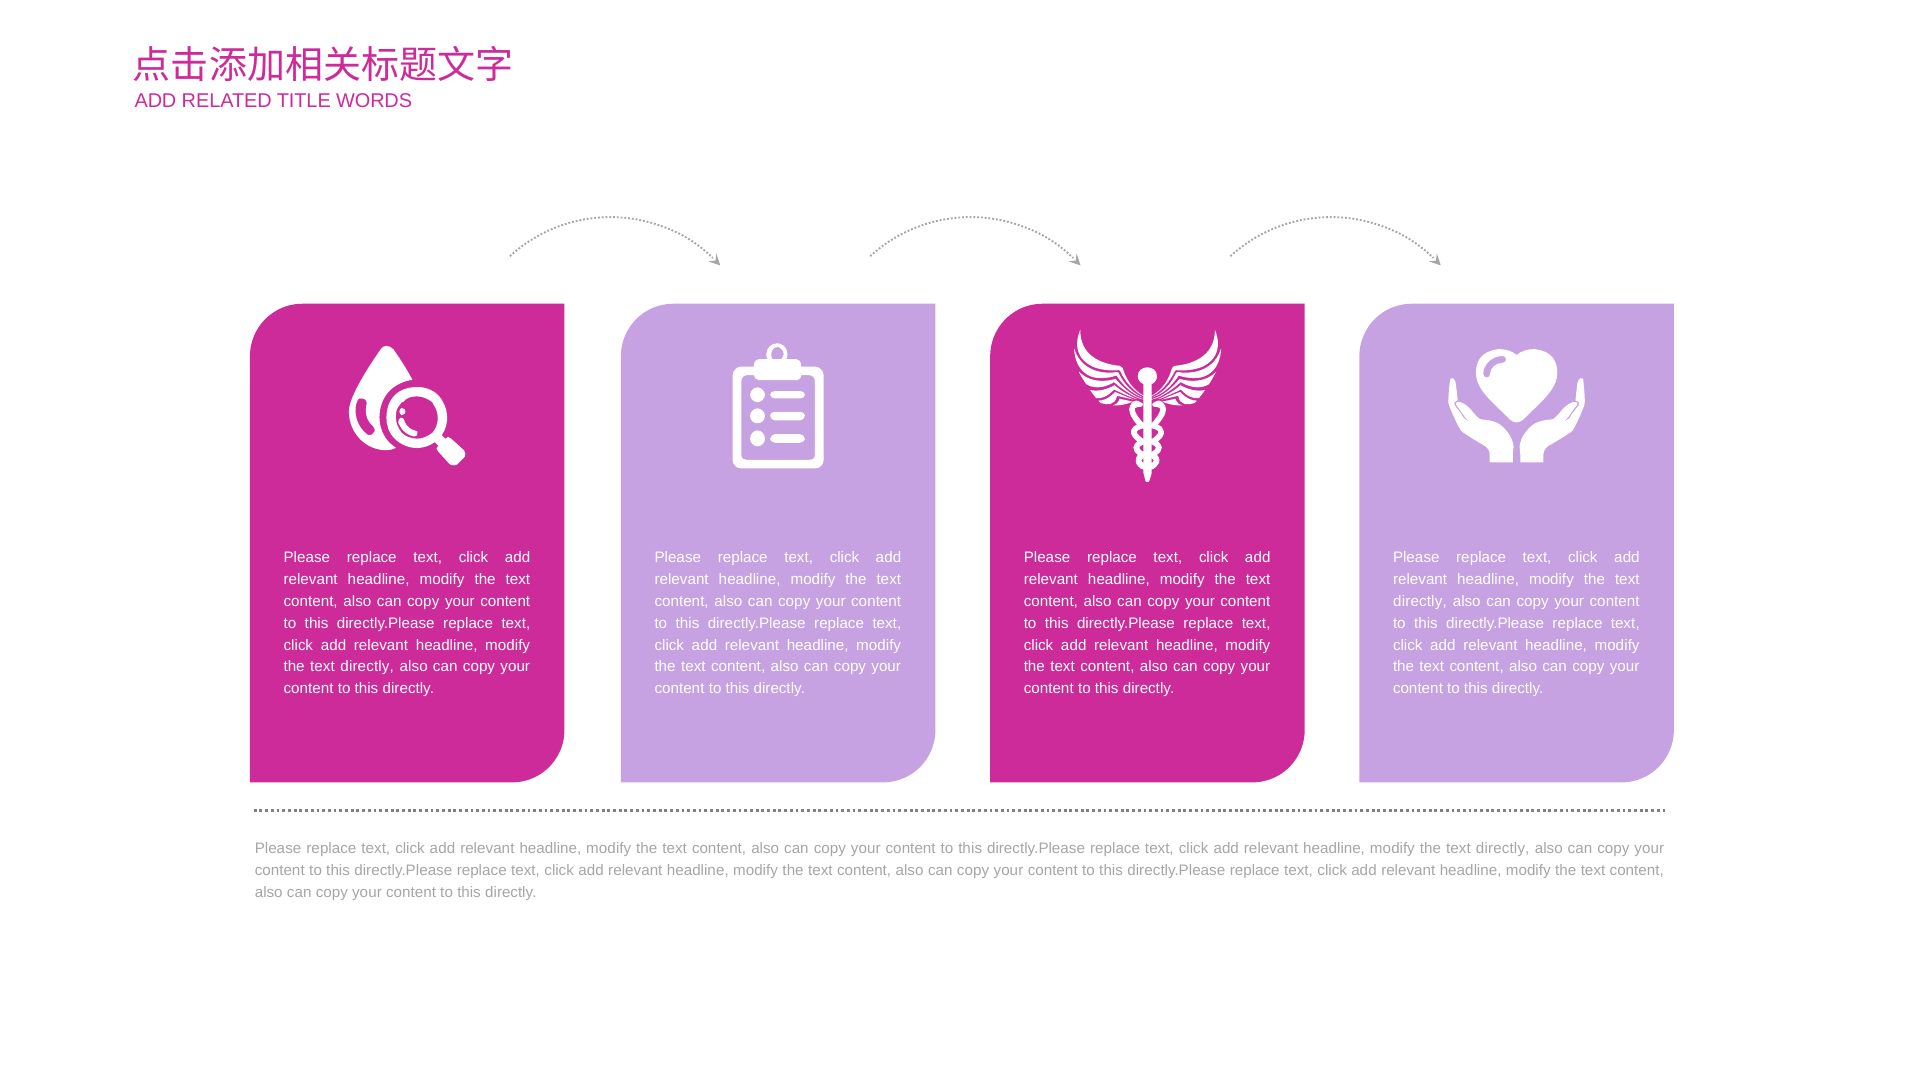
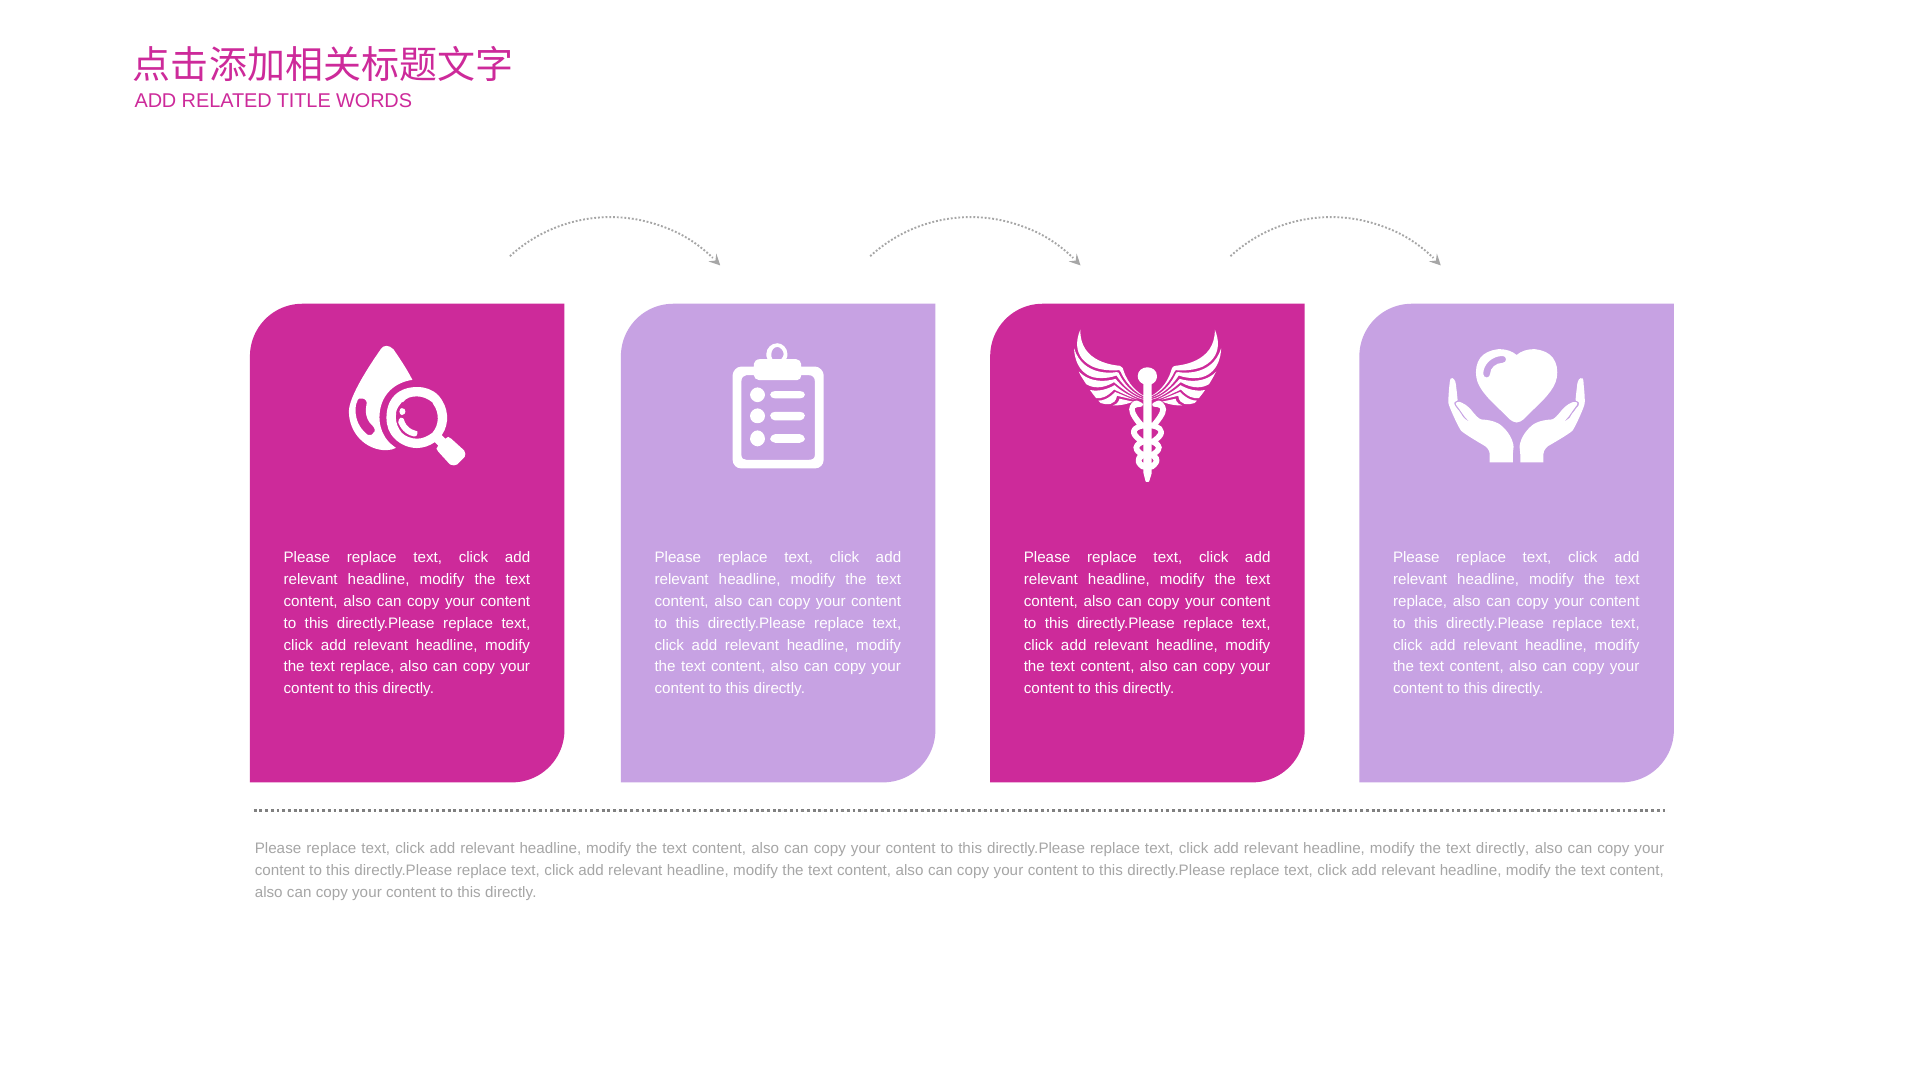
directly: directly -> replace (1420, 602)
directly: directly -> replace (367, 667)
